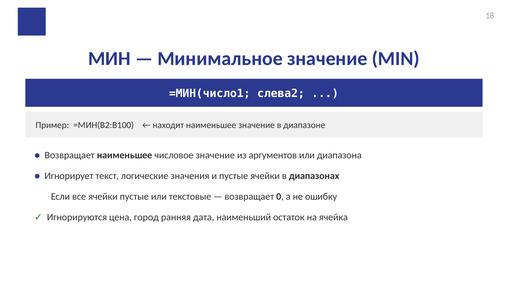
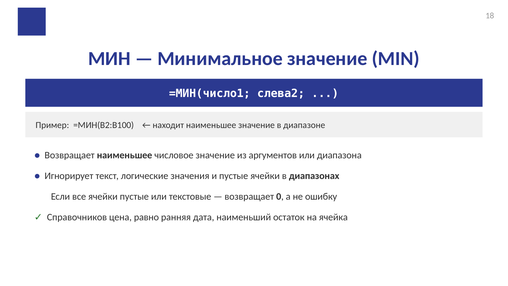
Игнорируются: Игнорируются -> Справочников (77, 217)
город: город -> равно (146, 217)
